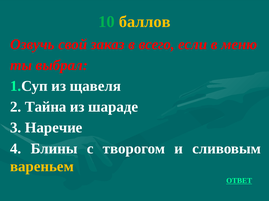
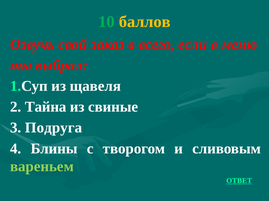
шараде: шараде -> свиные (113, 107)
Наречие: Наречие -> Подруга (54, 128)
вареньем colour: yellow -> light green (42, 167)
